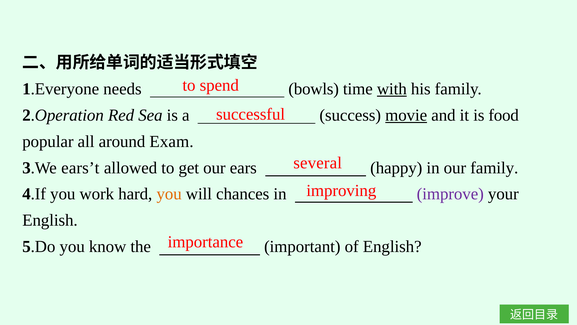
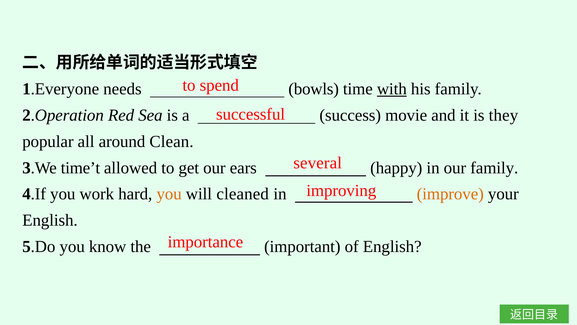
movie underline: present -> none (406, 115)
food: food -> they (503, 115)
Exam: Exam -> Clean (172, 141)
ears’t: ears’t -> time’t (80, 168)
chances: chances -> cleaned (243, 194)
improve colour: purple -> orange (450, 194)
